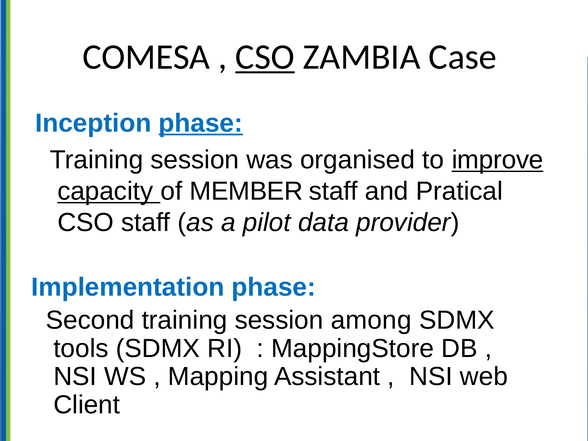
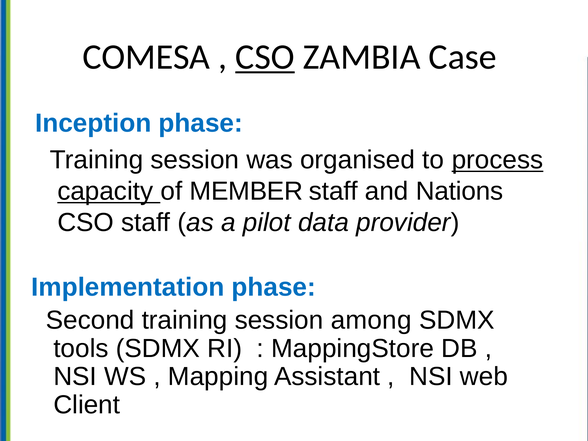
phase underline: present -> none (201, 123)
improve: improve -> process (497, 160)
Pratical: Pratical -> Nations (459, 191)
